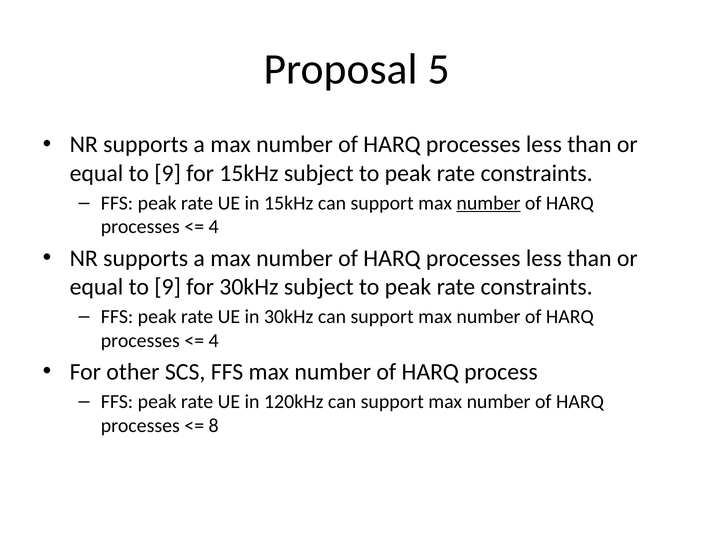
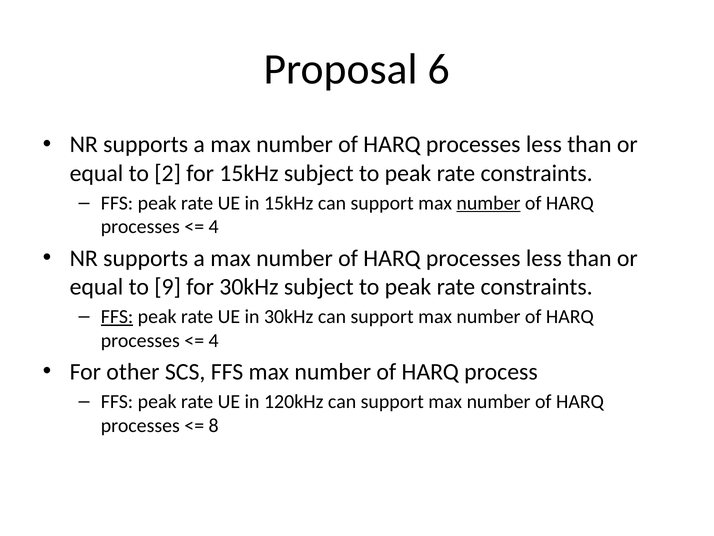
5: 5 -> 6 (439, 69)
9: 9 -> 2 (168, 173)
FFS underline: none -> present (117, 316)
